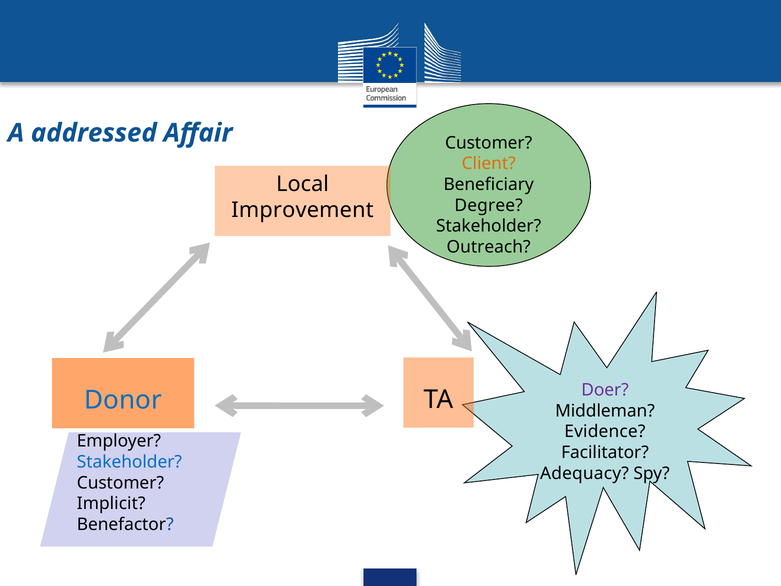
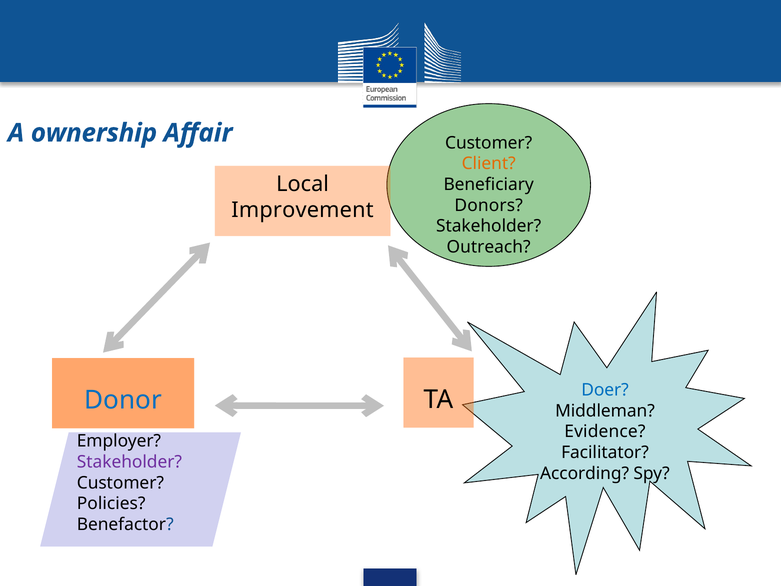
addressed: addressed -> ownership (94, 133)
Degree: Degree -> Donors (489, 205)
Doer colour: purple -> blue (605, 390)
Stakeholder colour: blue -> purple (129, 462)
Adequacy: Adequacy -> According (585, 473)
Implicit: Implicit -> Policies (111, 503)
